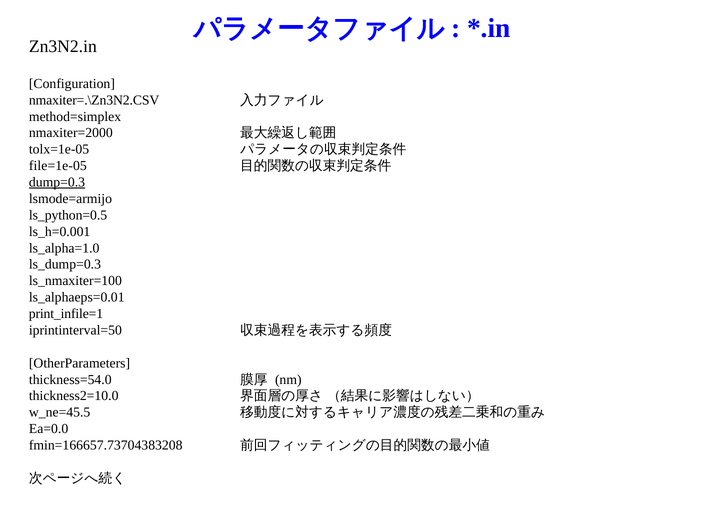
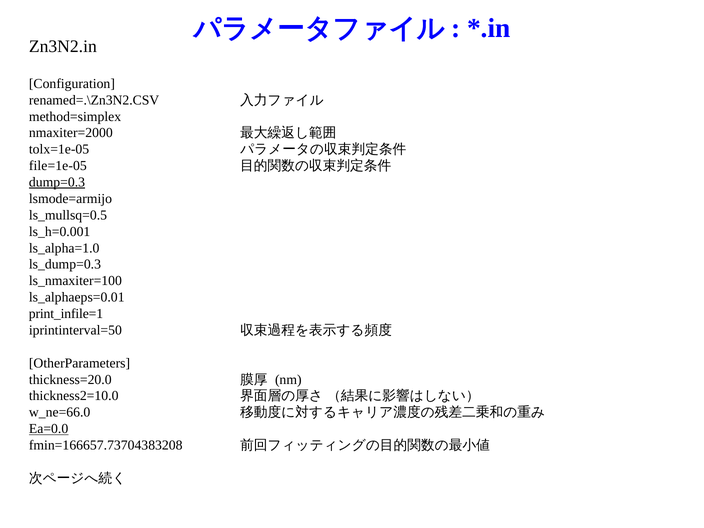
nmaxiter=.\Zn3N2.CSV: nmaxiter=.\Zn3N2.CSV -> renamed=.\Zn3N2.CSV (94, 100)
ls_python=0.5: ls_python=0.5 -> ls_mullsq=0.5 (68, 215)
thickness=54.0: thickness=54.0 -> thickness=20.0 (70, 379)
w_ne=45.5: w_ne=45.5 -> w_ne=66.0 (60, 412)
Ea=0.0 underline: none -> present (49, 429)
